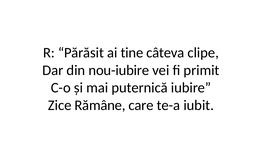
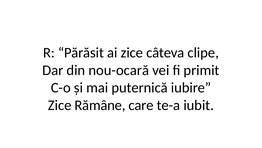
ai tine: tine -> zice (132, 52)
nou-iubire: nou-iubire -> nou-ocară (119, 70)
